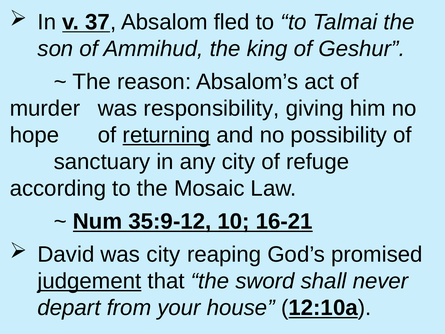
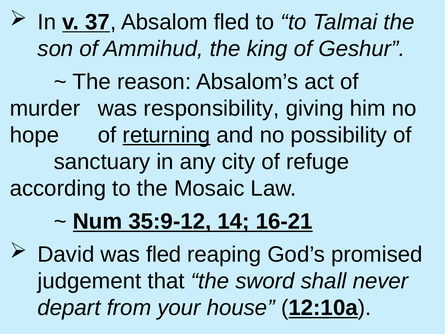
10: 10 -> 14 (234, 221)
was city: city -> fled (164, 254)
judgement underline: present -> none (89, 281)
